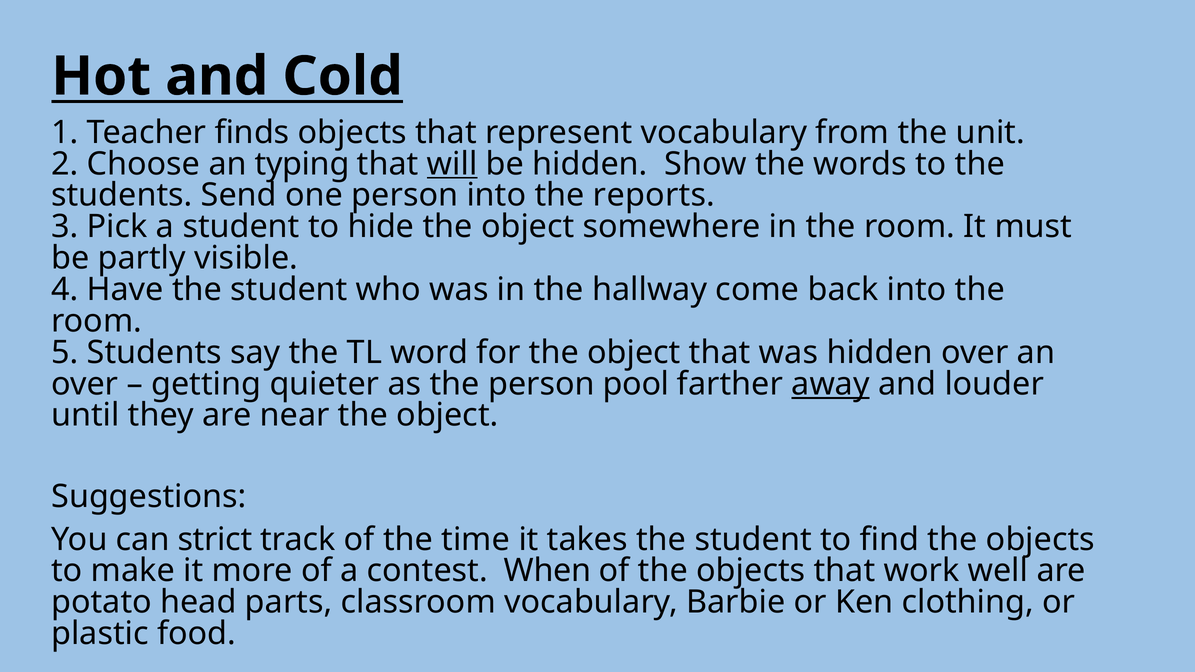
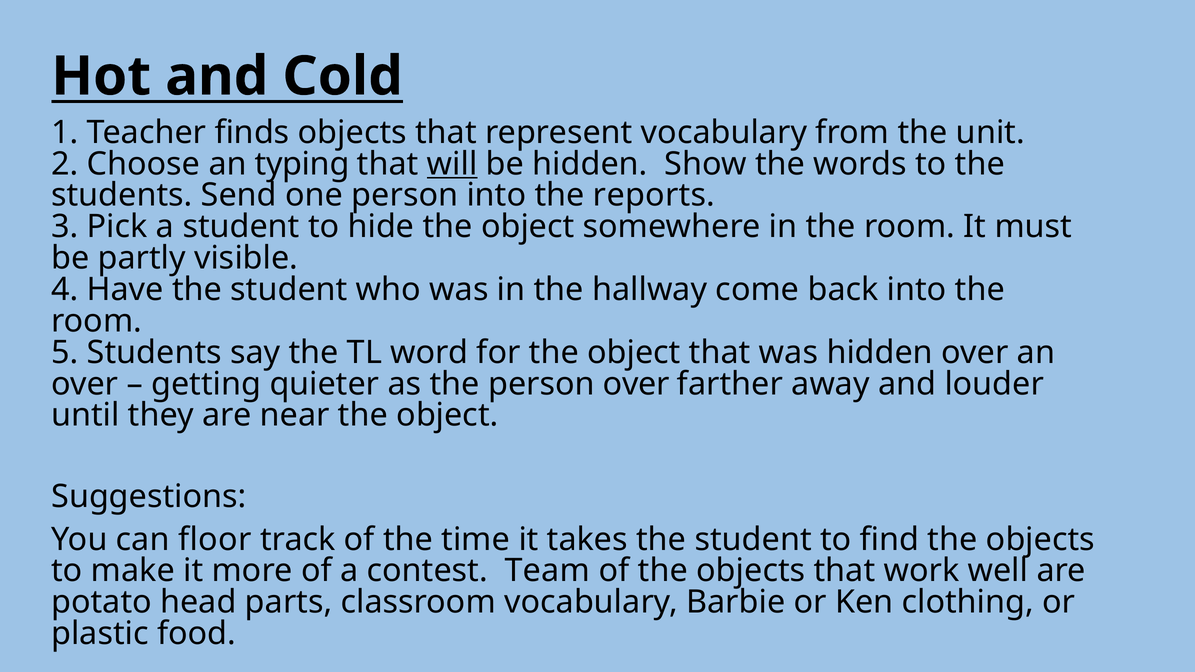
person pool: pool -> over (636, 384)
away underline: present -> none (831, 384)
strict: strict -> floor (215, 539)
When: When -> Team (547, 571)
